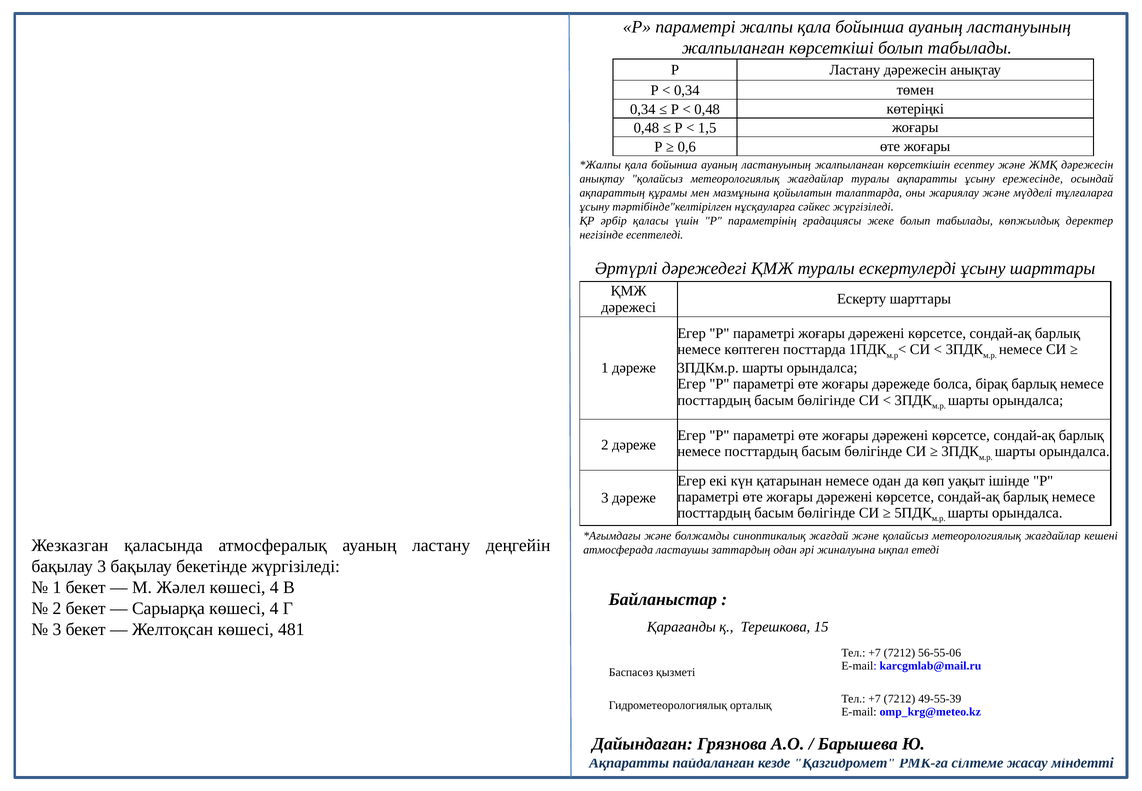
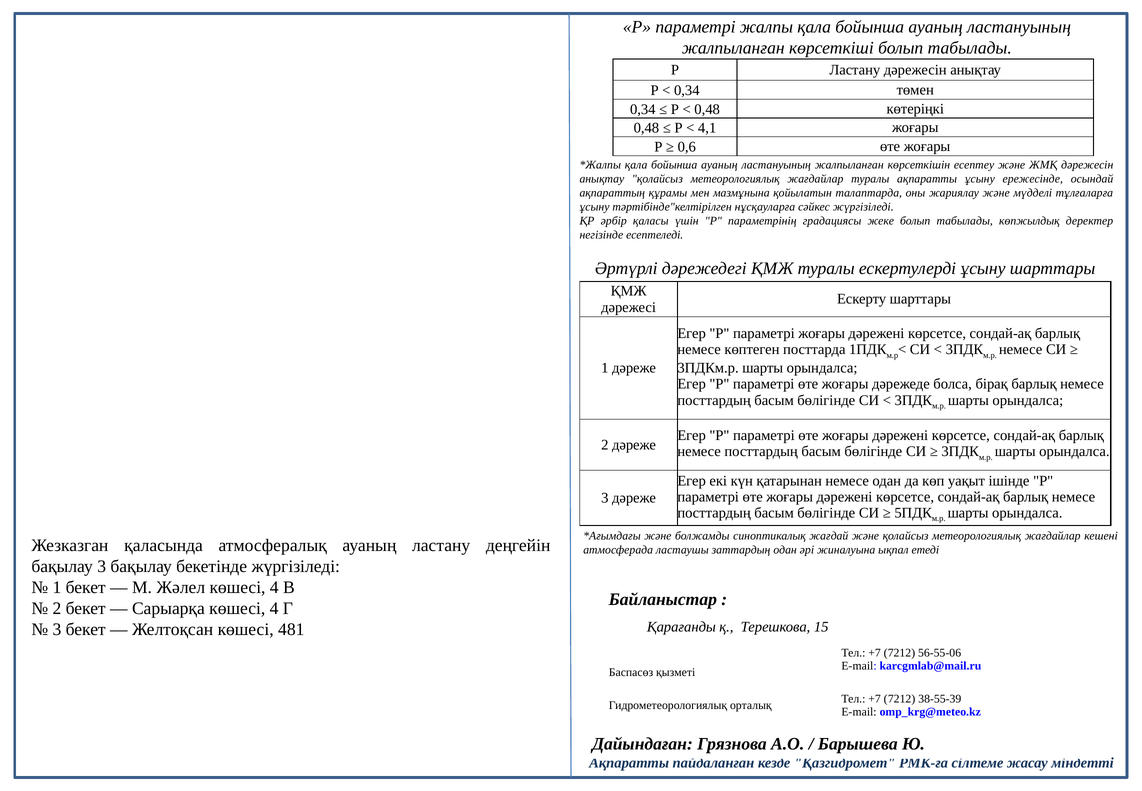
1,5: 1,5 -> 4,1 (707, 128)
49-55-39: 49-55-39 -> 38-55-39 (940, 698)
